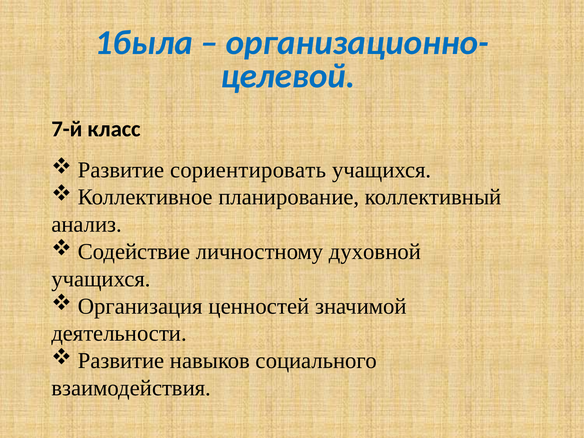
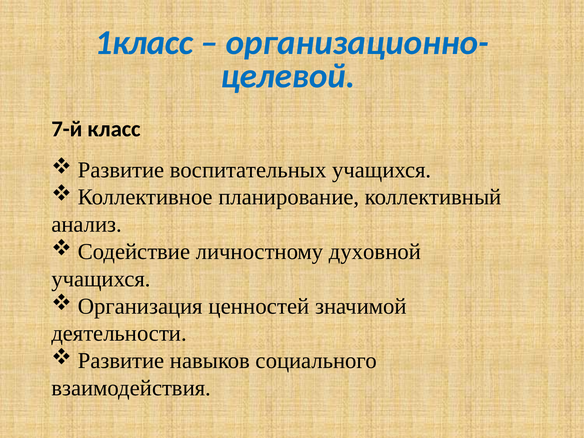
1была: 1была -> 1класс (144, 43)
сориентировать: сориентировать -> воспитательных (248, 170)
